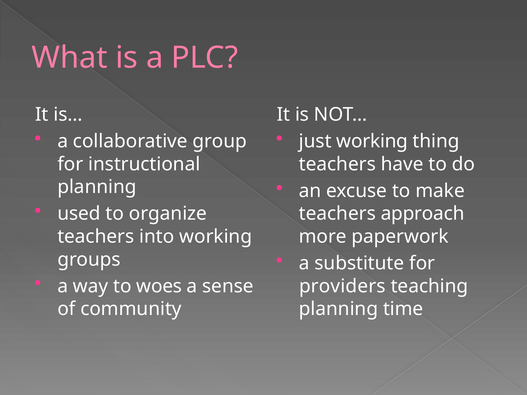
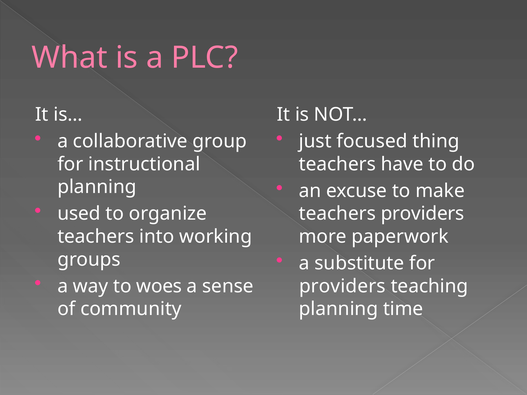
just working: working -> focused (372, 141)
teachers approach: approach -> providers (423, 214)
